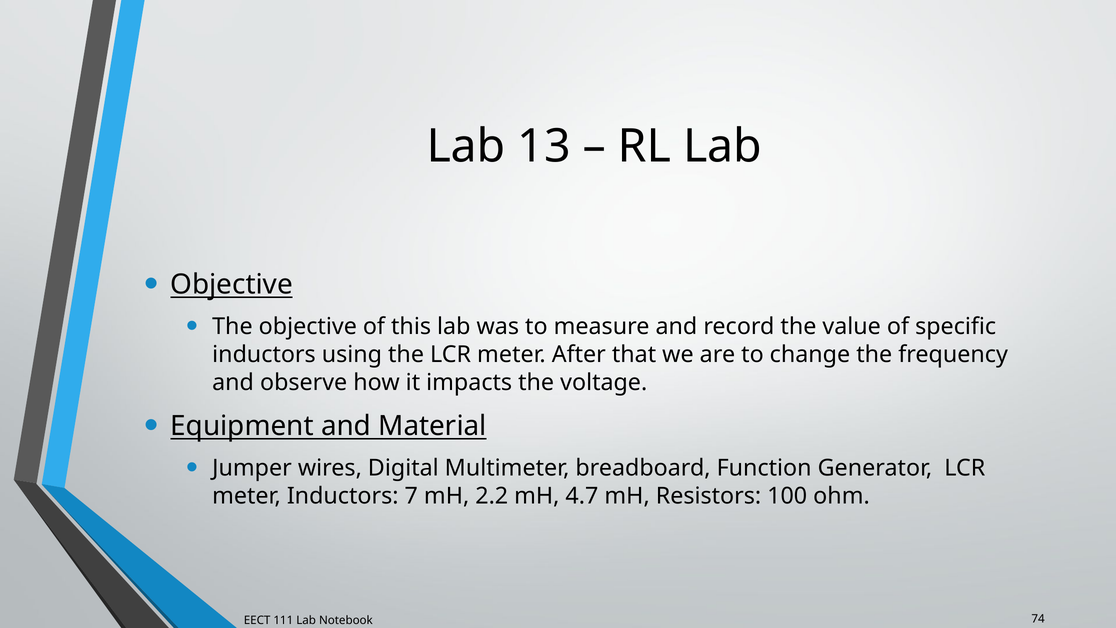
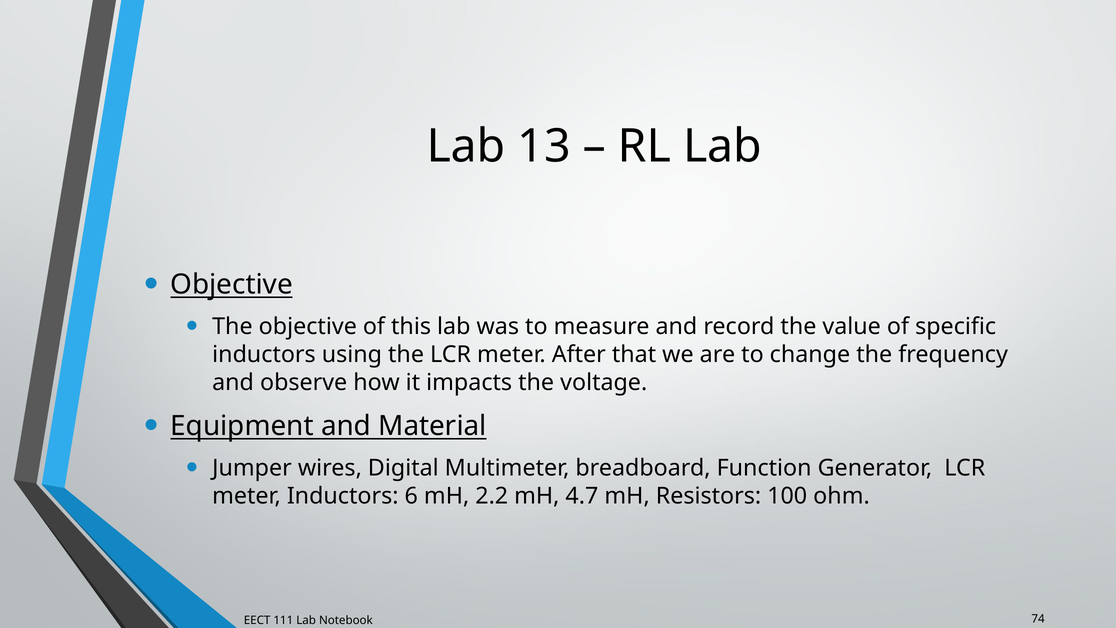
7: 7 -> 6 (411, 496)
